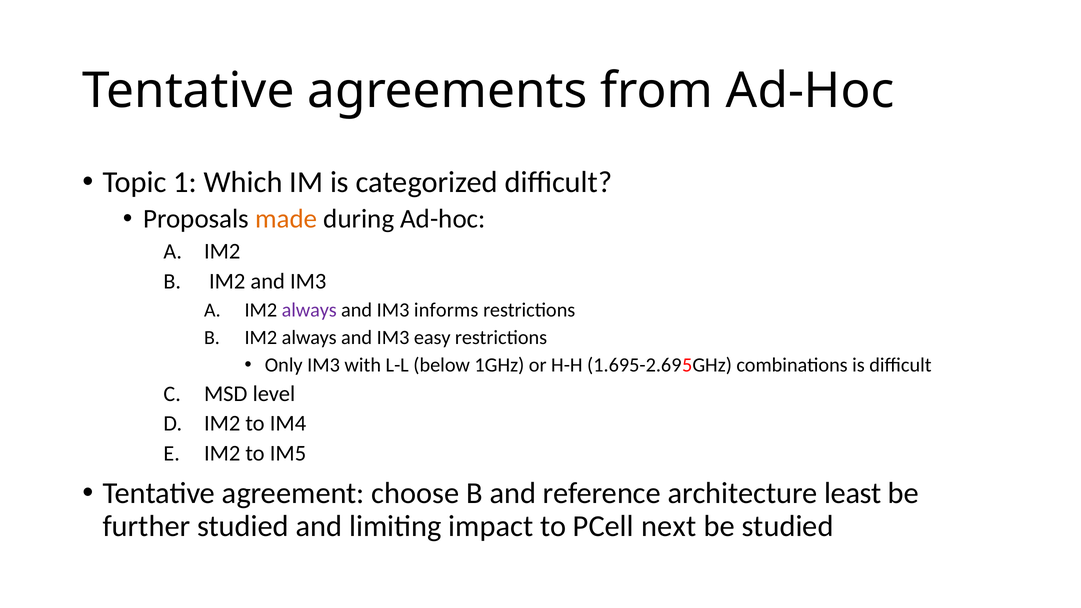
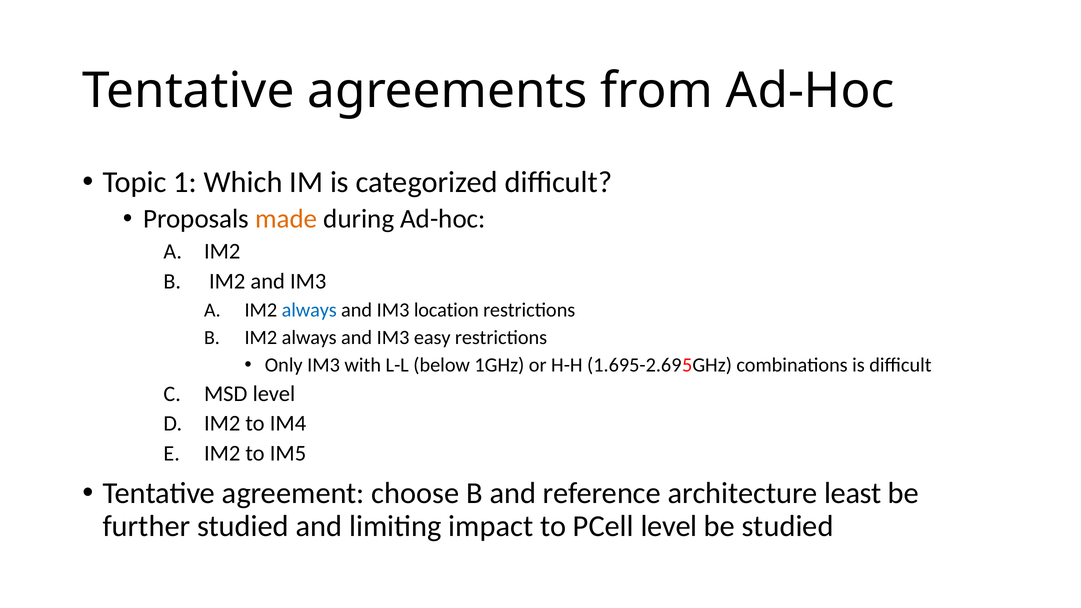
always colour: purple -> blue (309, 310)
informs: informs -> location (446, 310)
PCell next: next -> level (669, 526)
